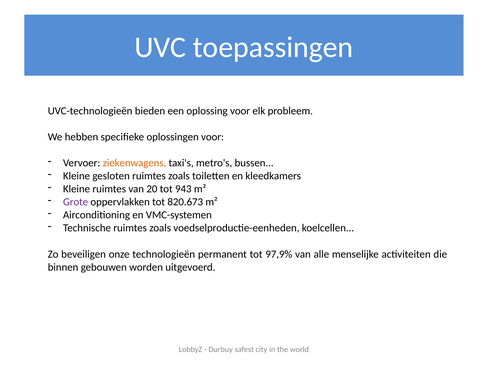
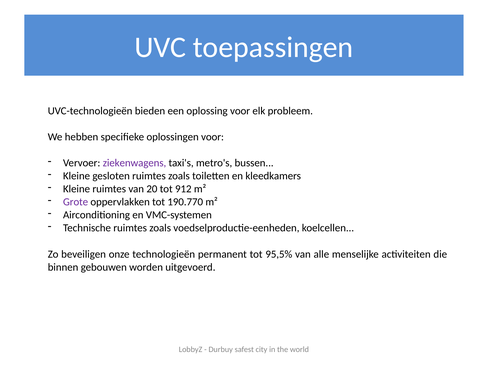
ziekenwagens colour: orange -> purple (135, 163)
943: 943 -> 912 (183, 189)
820.673: 820.673 -> 190.770 (185, 202)
97,9%: 97,9% -> 95,5% (279, 254)
